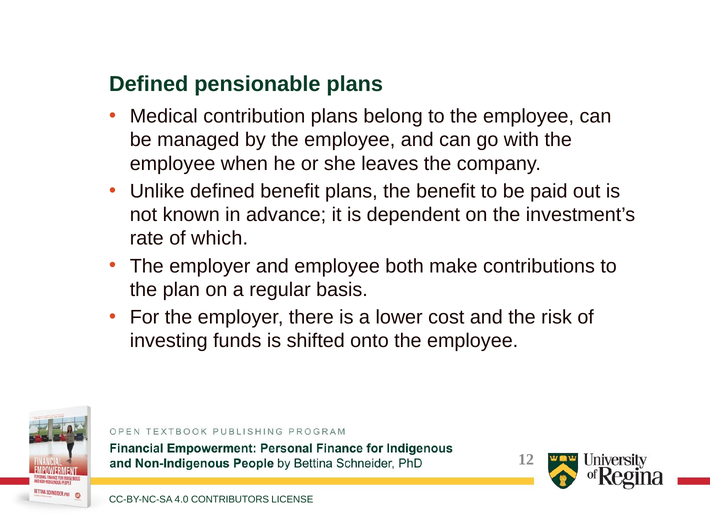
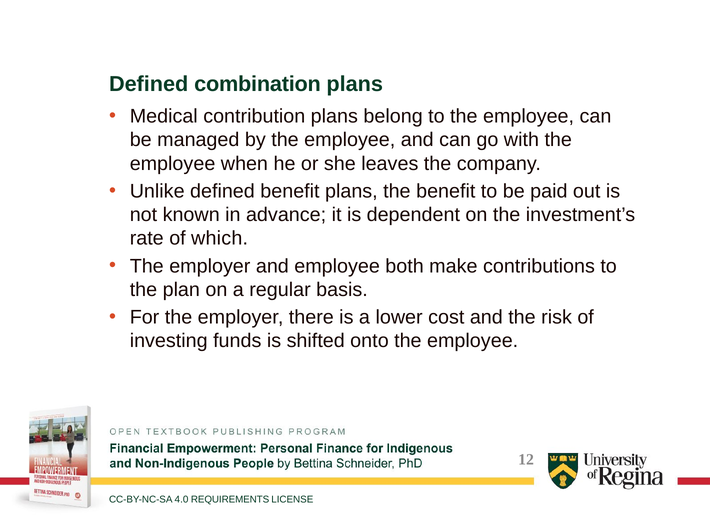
pensionable: pensionable -> combination (257, 84)
CONTRIBUTORS: CONTRIBUTORS -> REQUIREMENTS (230, 500)
